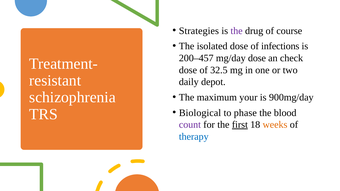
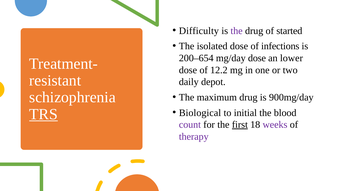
Strategies: Strategies -> Difficulty (199, 31)
course: course -> started (289, 31)
200–457: 200–457 -> 200–654 (196, 58)
check: check -> lower (291, 58)
32.5: 32.5 -> 12.2 (219, 70)
maximum your: your -> drug (248, 97)
TRS underline: none -> present (44, 114)
phase: phase -> initial (245, 113)
weeks colour: orange -> purple (275, 125)
therapy colour: blue -> purple (194, 137)
